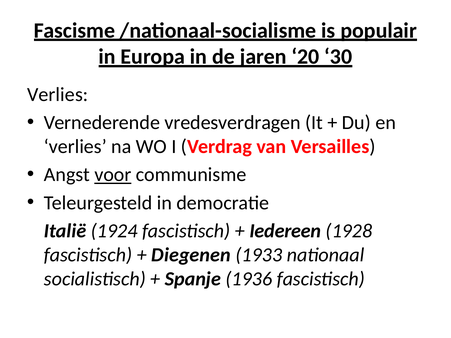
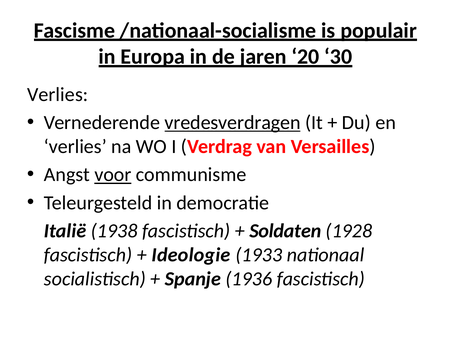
vredesverdragen underline: none -> present (233, 123)
1924: 1924 -> 1938 (114, 231)
Iedereen: Iedereen -> Soldaten (285, 231)
Diegenen: Diegenen -> Ideologie (191, 255)
